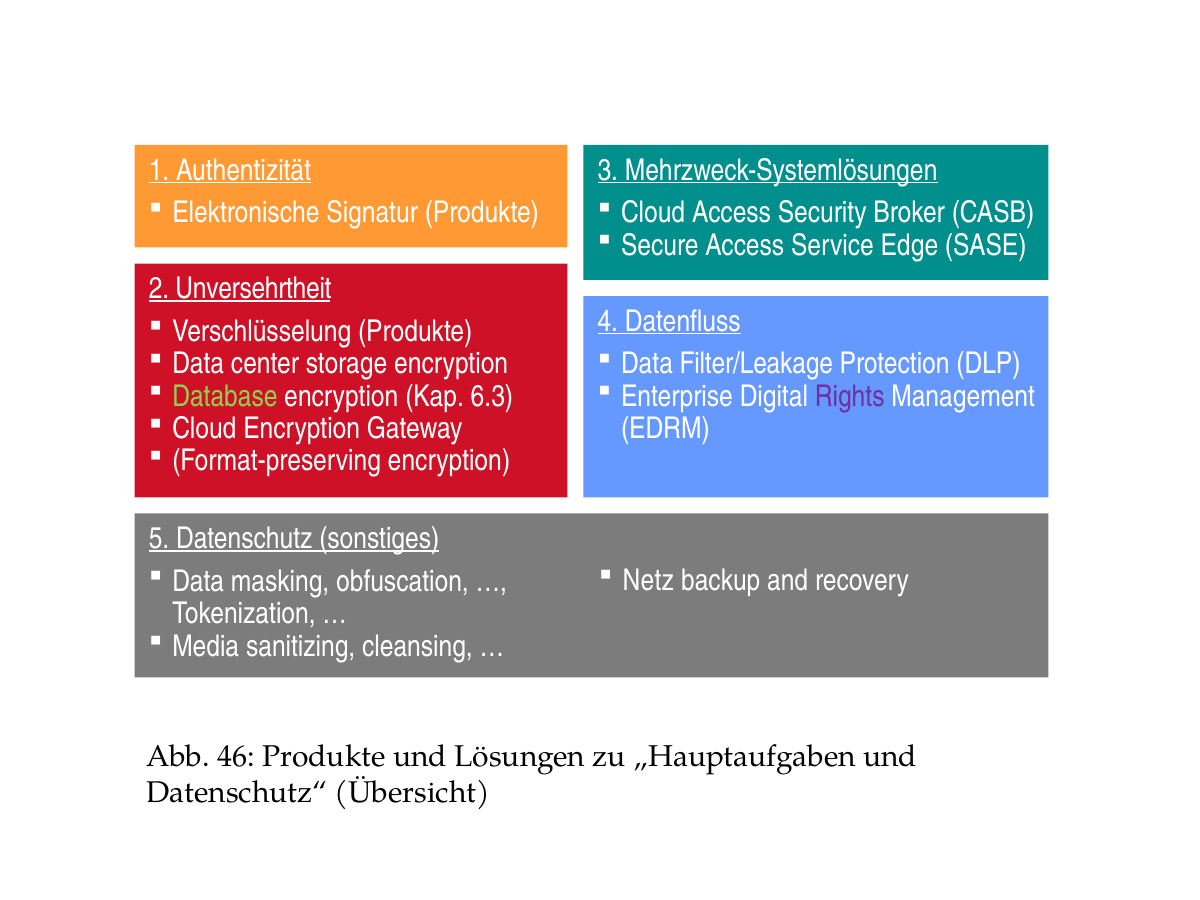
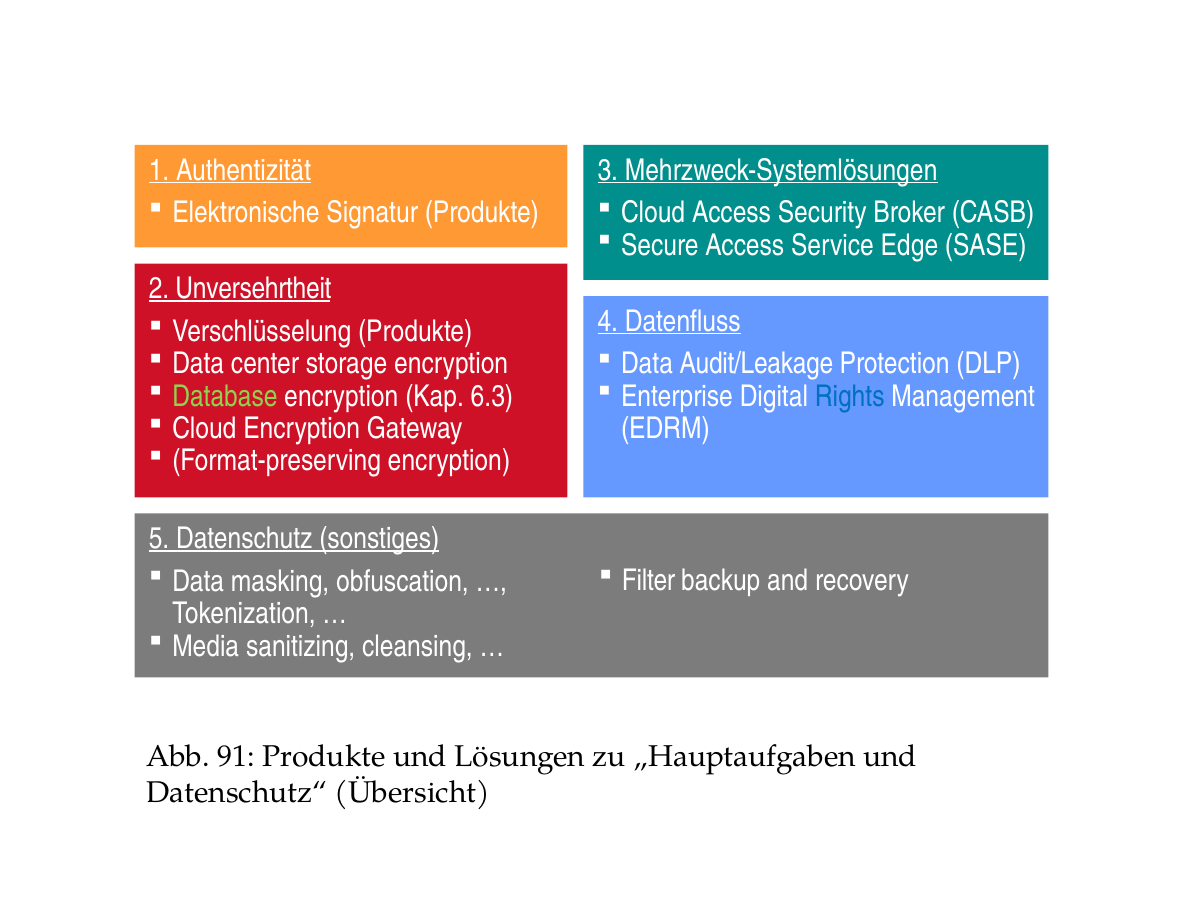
Filter/Leakage: Filter/Leakage -> Audit/Leakage (756, 364)
Rights colour: purple -> blue (850, 396)
Netz: Netz -> Filter (649, 580)
46: 46 -> 91 (236, 757)
